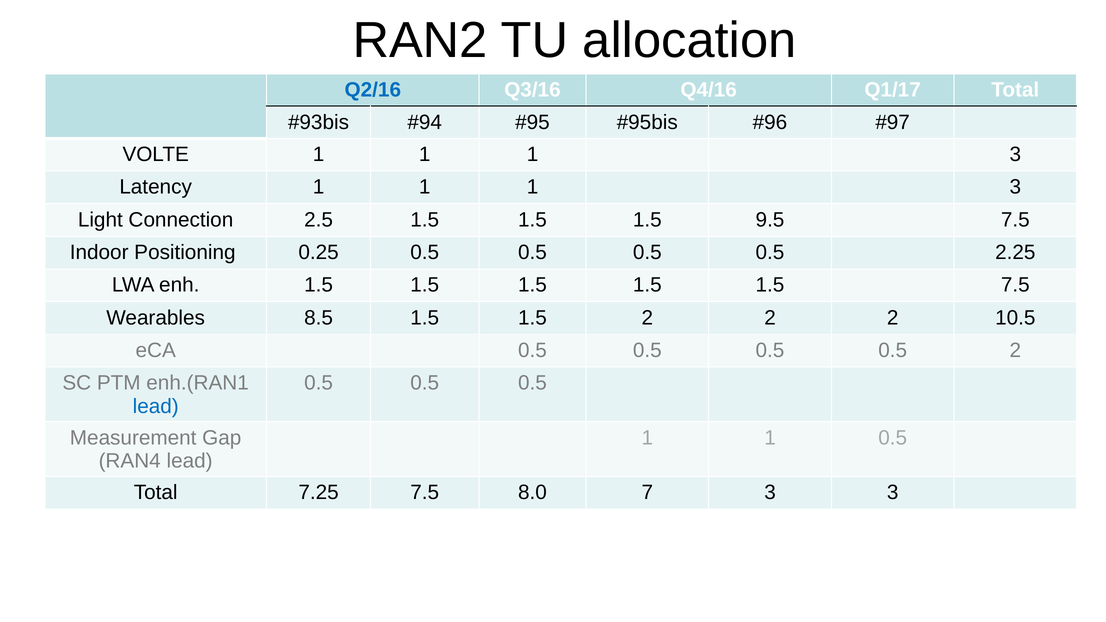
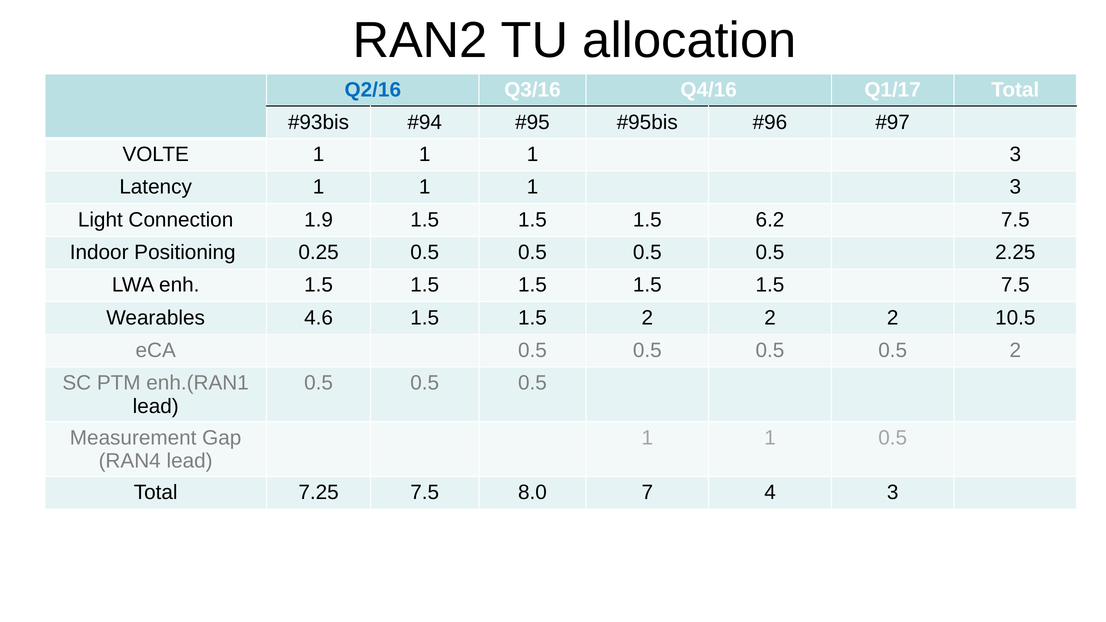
2.5: 2.5 -> 1.9 (319, 220)
9.5: 9.5 -> 6.2 (770, 220)
8.5: 8.5 -> 4.6 (319, 318)
lead colour: blue -> black (156, 406)
7 3: 3 -> 4 (770, 492)
